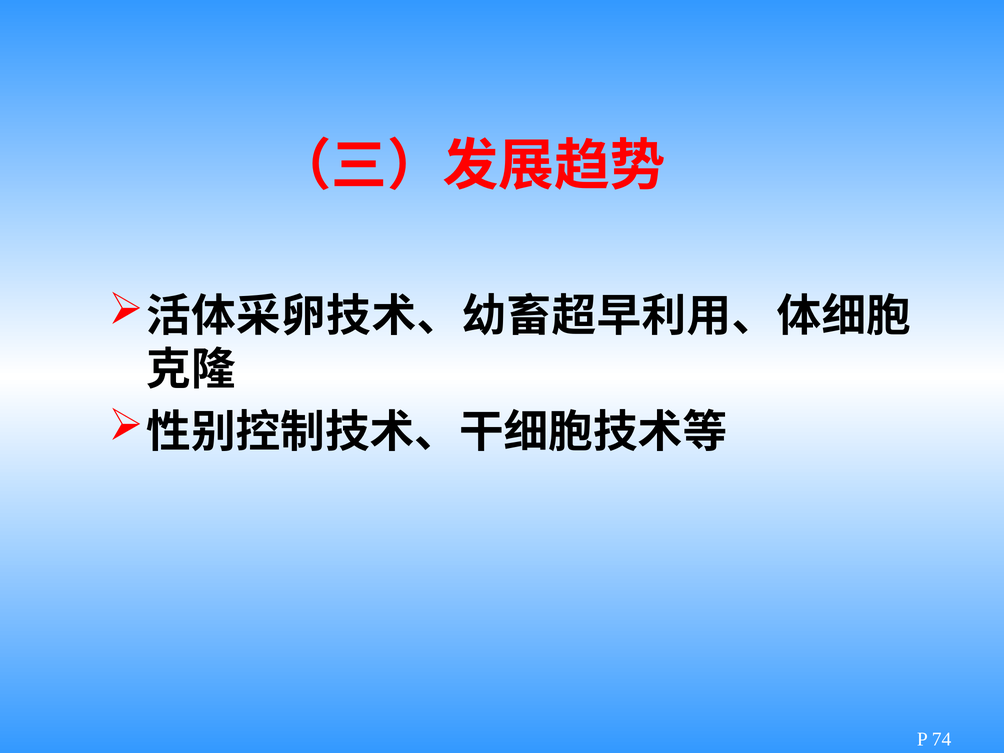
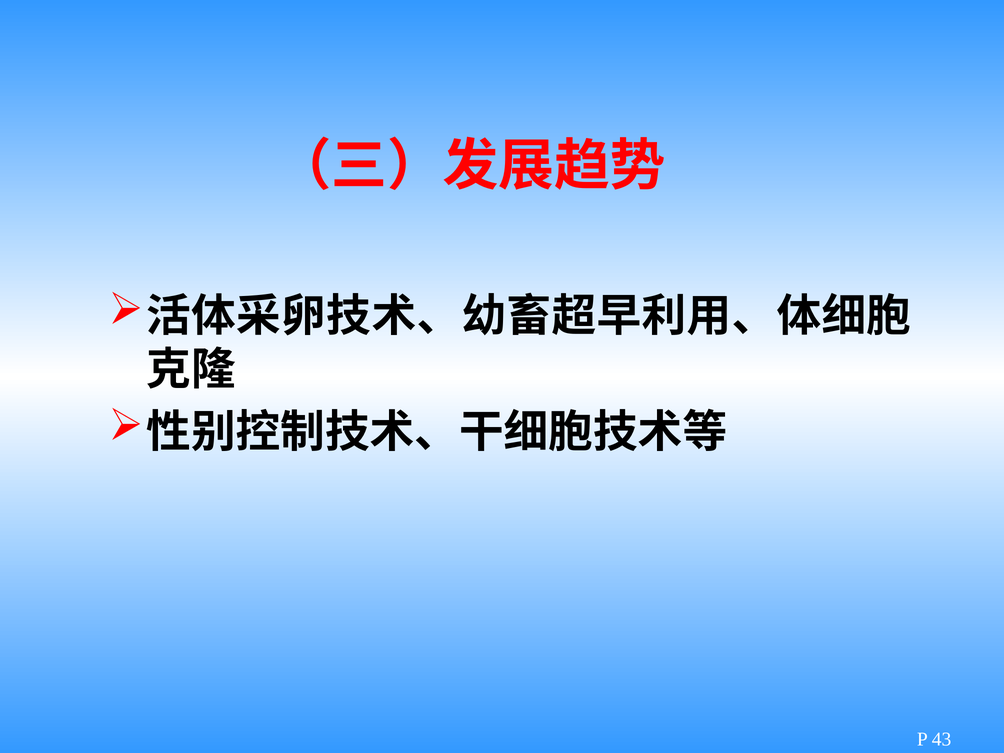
74: 74 -> 43 (942, 739)
